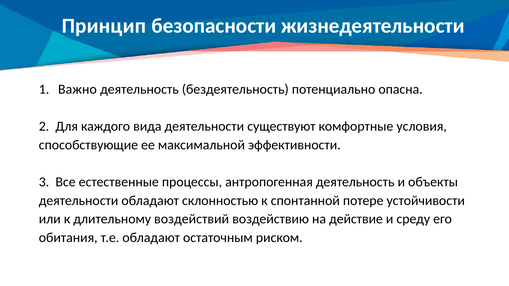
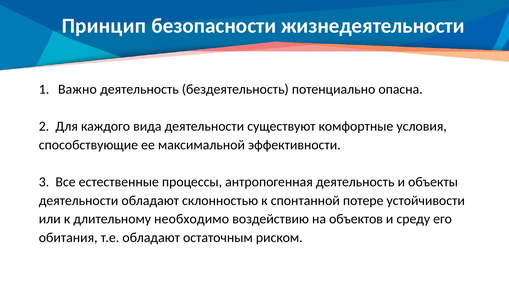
воздействий: воздействий -> необходимо (192, 219)
действие: действие -> объектов (356, 219)
